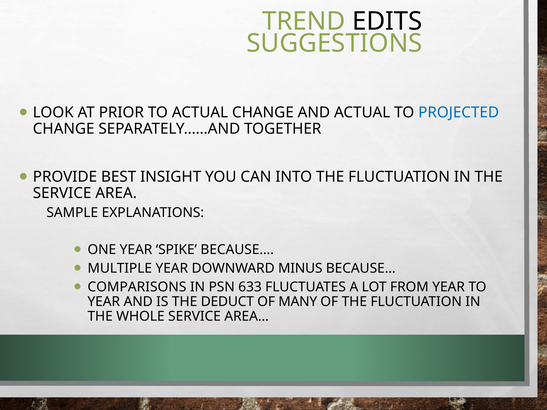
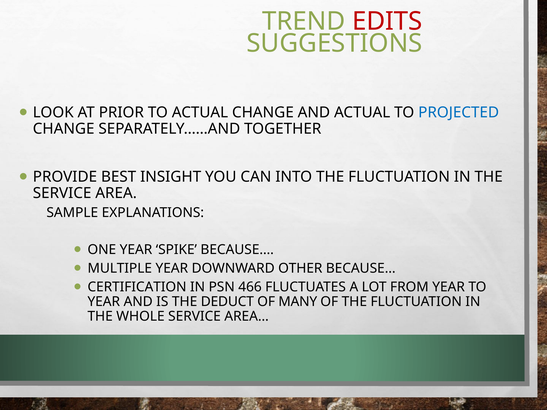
EDITS colour: black -> red (387, 21)
MINUS: MINUS -> OTHER (300, 268)
COMPARISONS: COMPARISONS -> CERTIFICATION (137, 287)
633: 633 -> 466 (250, 287)
